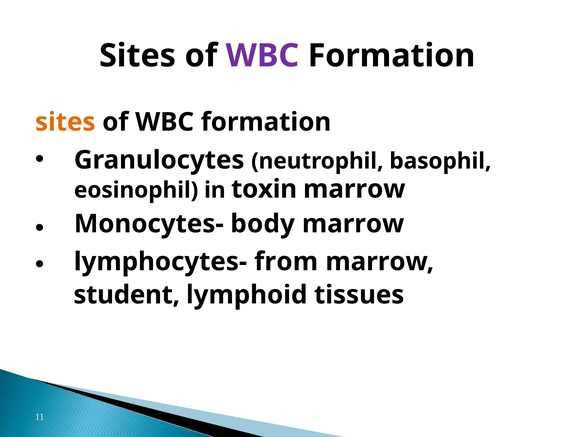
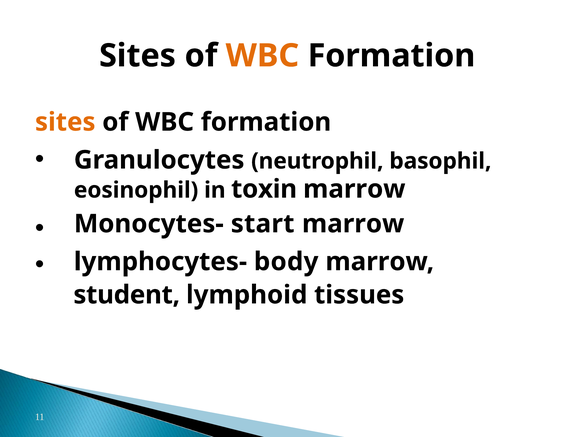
WBC colour: purple -> orange (262, 56)
body: body -> start (263, 224)
from: from -> body (286, 262)
